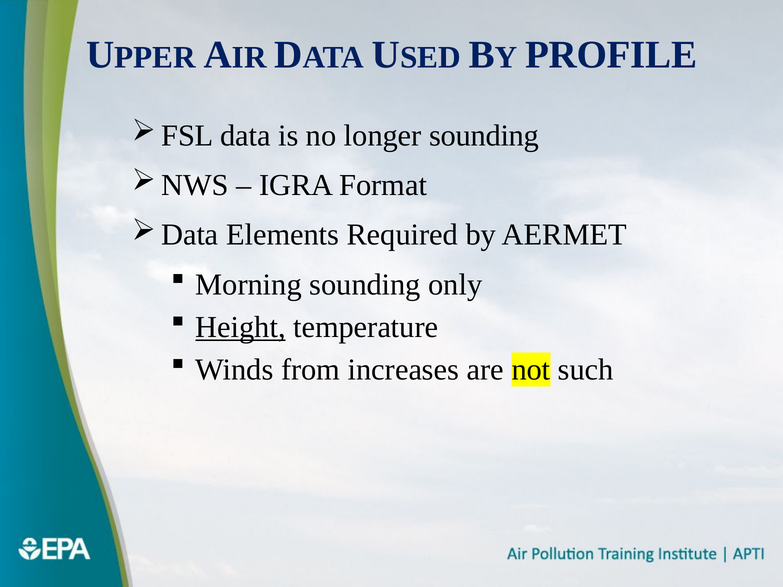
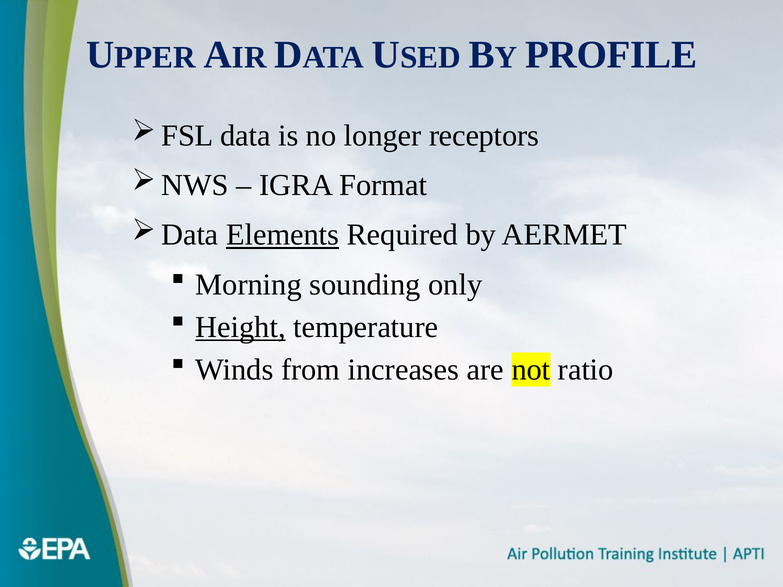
longer sounding: sounding -> receptors (484, 136)
Elements underline: none -> present (283, 235)
such: such -> ratio (586, 370)
